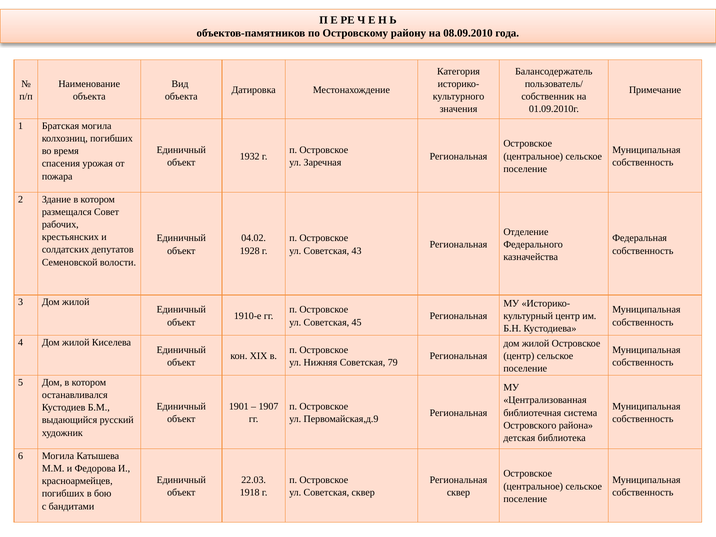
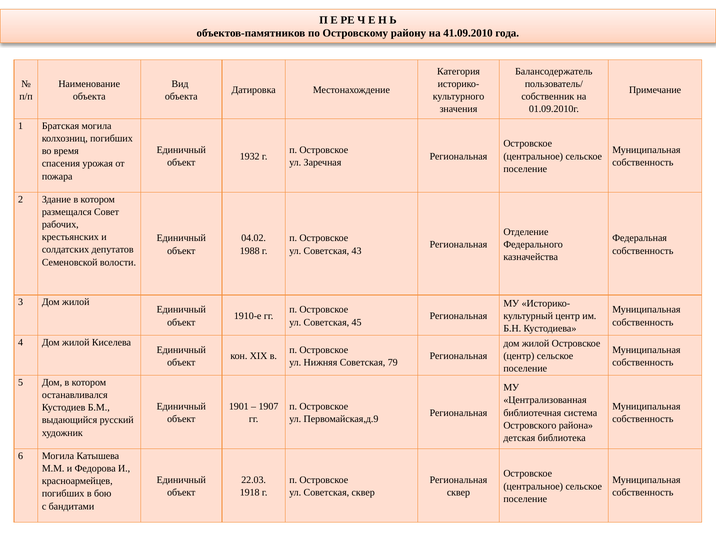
08.09.2010: 08.09.2010 -> 41.09.2010 (468, 33)
1928: 1928 -> 1988 (250, 251)
